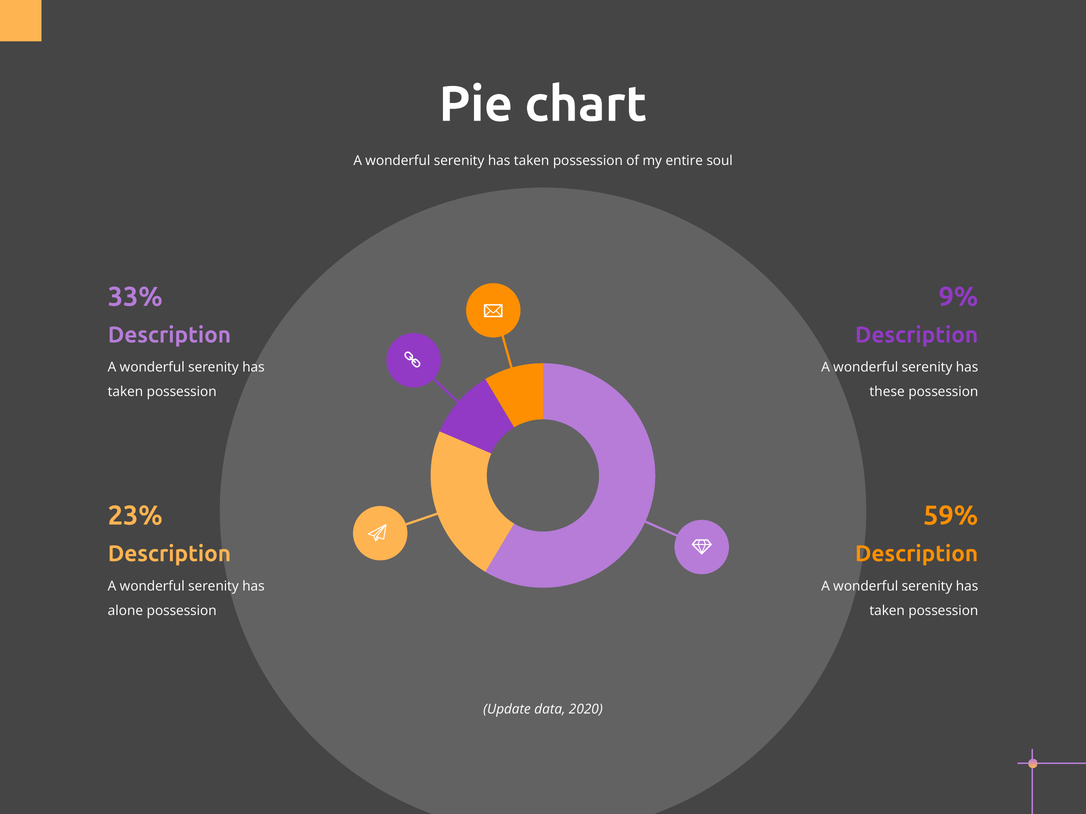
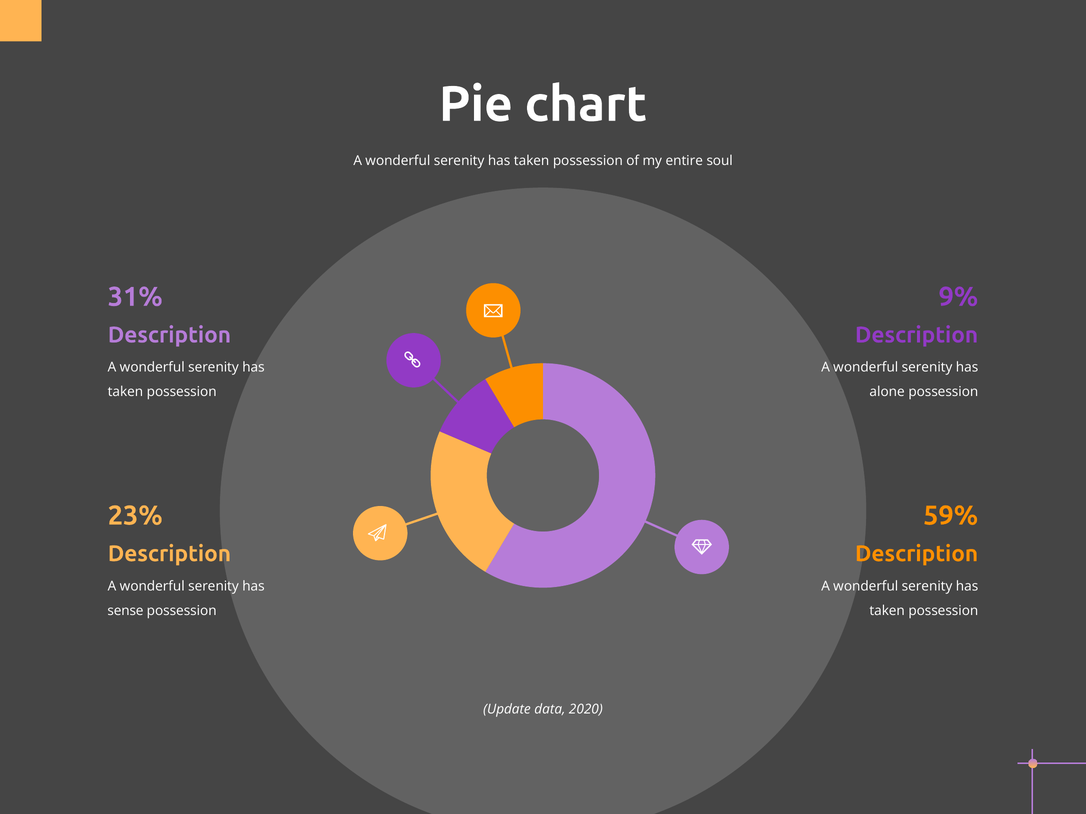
33%: 33% -> 31% (135, 297)
these: these -> alone (887, 392)
alone: alone -> sense (125, 611)
